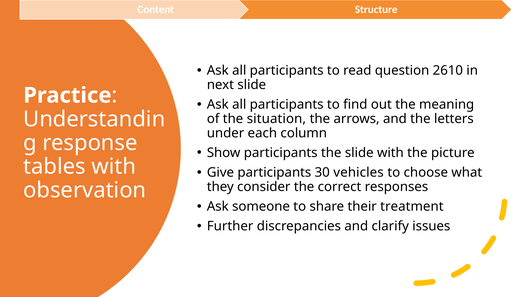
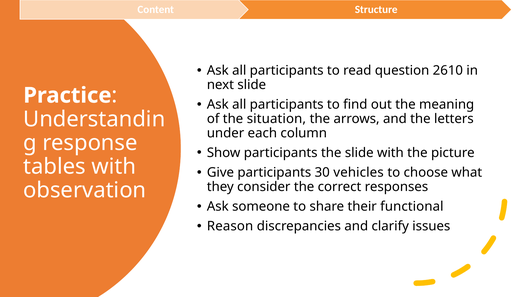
treatment: treatment -> functional (412, 207)
Further: Further -> Reason (230, 227)
